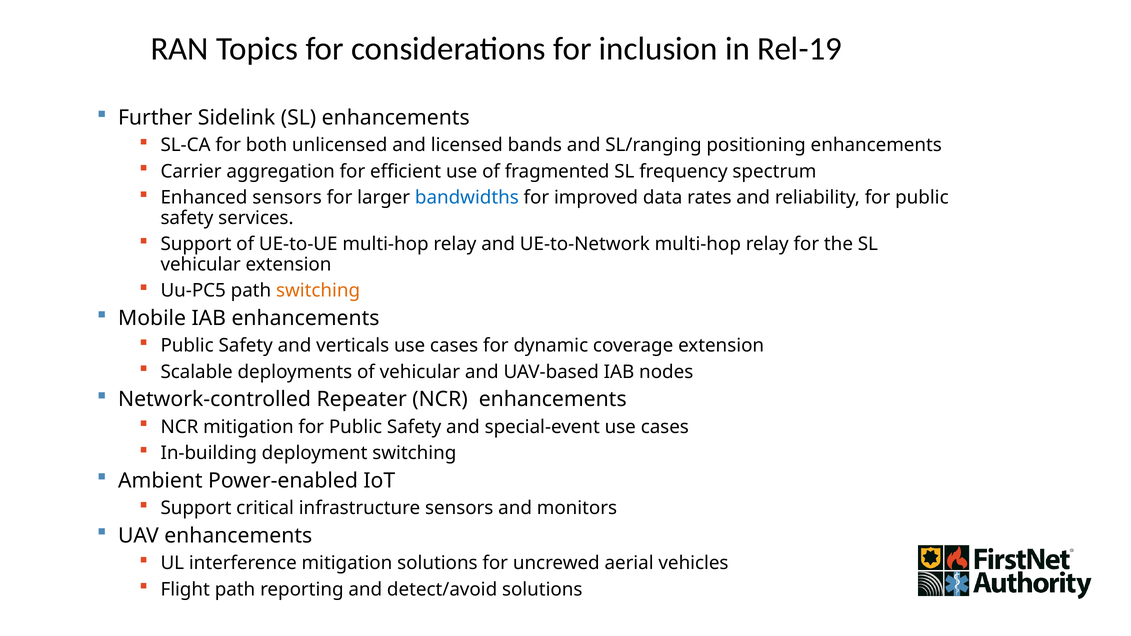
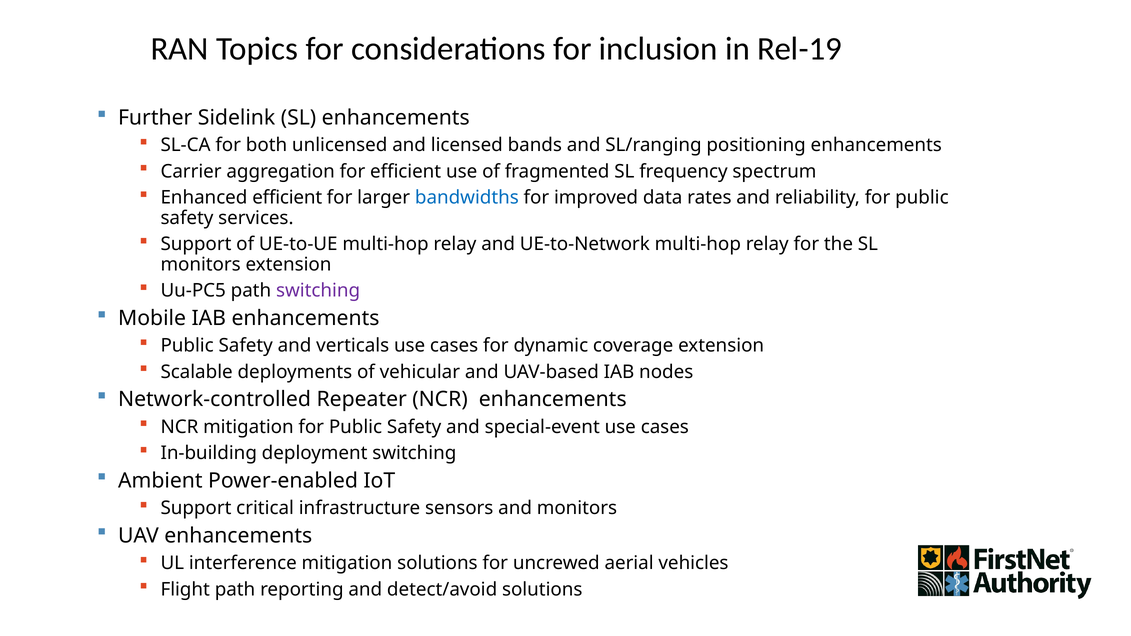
Enhanced sensors: sensors -> efficient (287, 198)
vehicular: vehicular -> monitors (201, 265)
switching colour: orange -> purple (318, 291)
